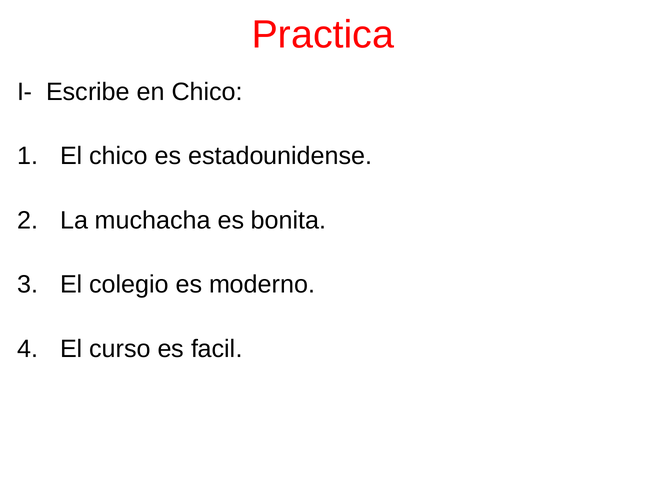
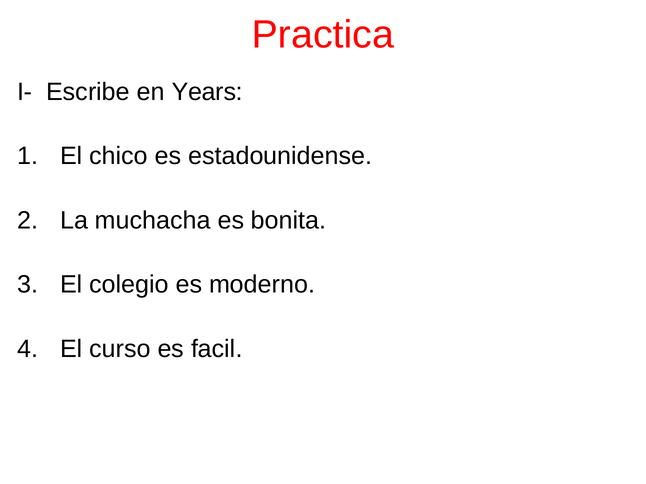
en Chico: Chico -> Years (207, 92)
